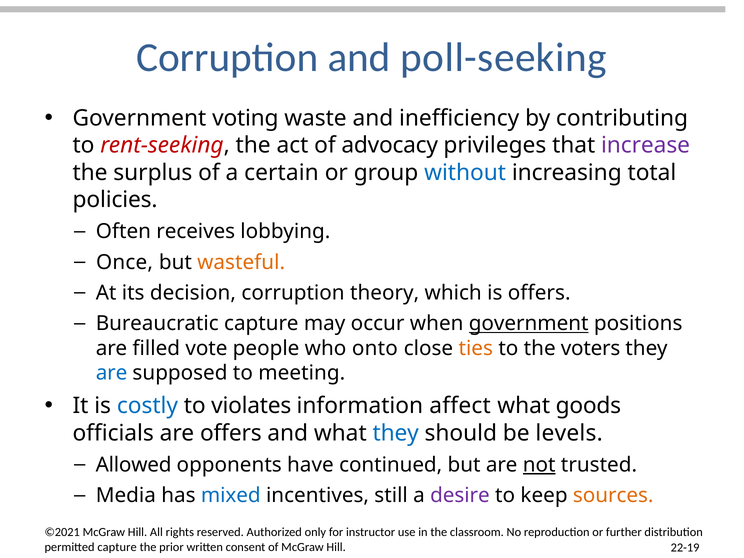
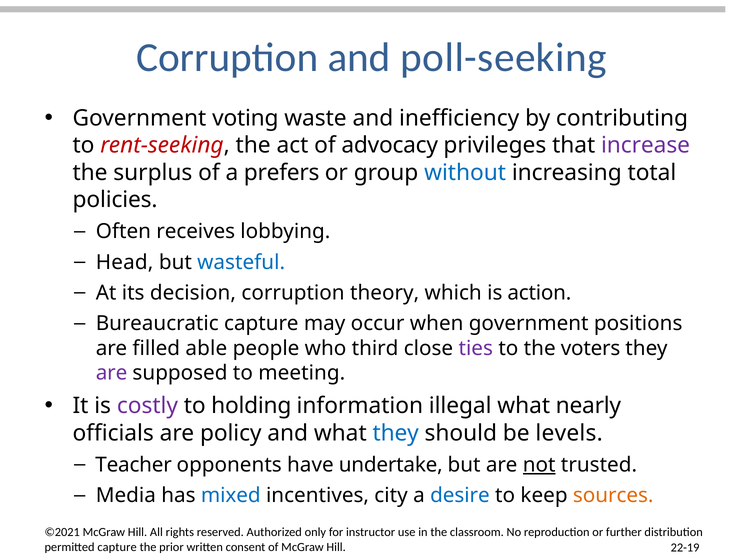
certain: certain -> prefers (282, 173)
Once: Once -> Head (125, 262)
wasteful colour: orange -> blue (241, 262)
is offers: offers -> action (539, 293)
government underline: present -> none (529, 323)
vote: vote -> able (206, 348)
onto: onto -> third (375, 348)
ties colour: orange -> purple (476, 348)
are colour: blue -> purple (112, 373)
costly colour: blue -> purple (147, 406)
violates: violates -> holding (251, 406)
affect: affect -> illegal (460, 406)
goods: goods -> nearly (588, 406)
are offers: offers -> policy (231, 433)
Allowed: Allowed -> Teacher (134, 465)
continued: continued -> undertake (391, 465)
still: still -> city (391, 495)
desire colour: purple -> blue (460, 495)
